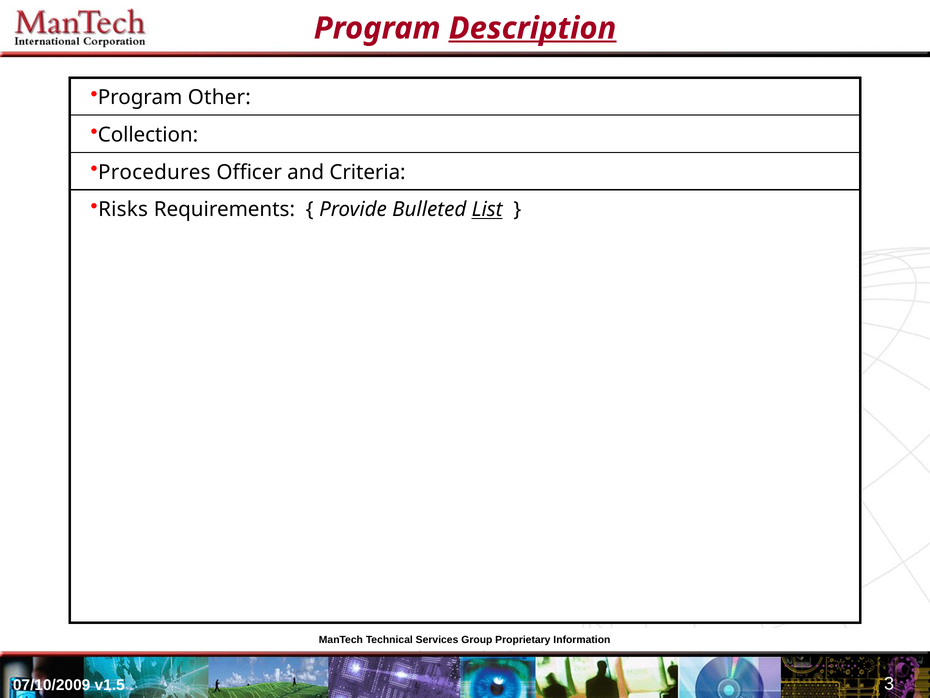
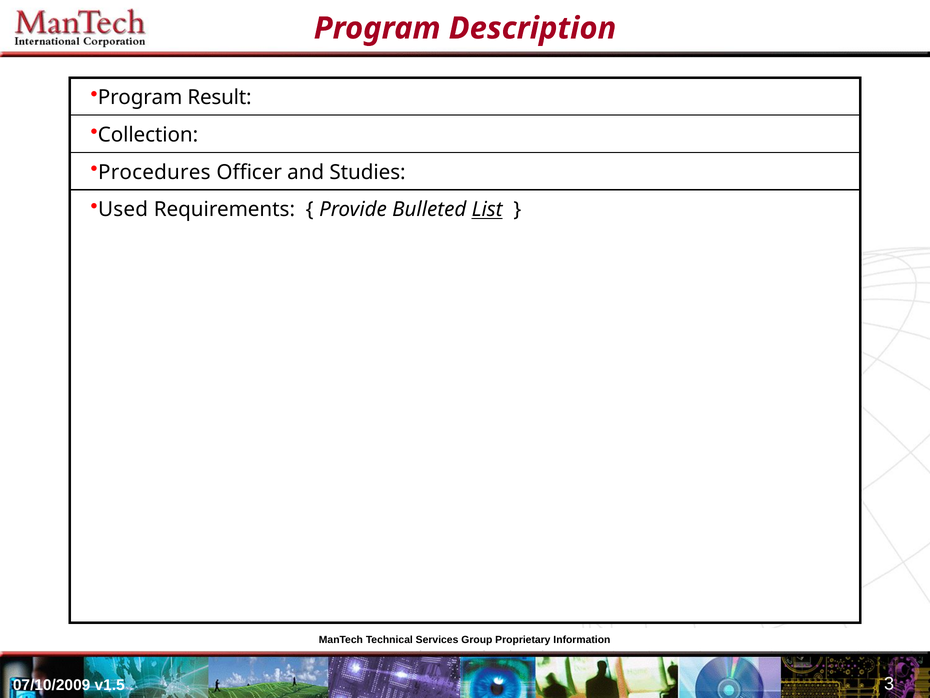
Description underline: present -> none (532, 28)
Other: Other -> Result (220, 97)
Criteria: Criteria -> Studies (368, 172)
Risks: Risks -> Used (123, 210)
